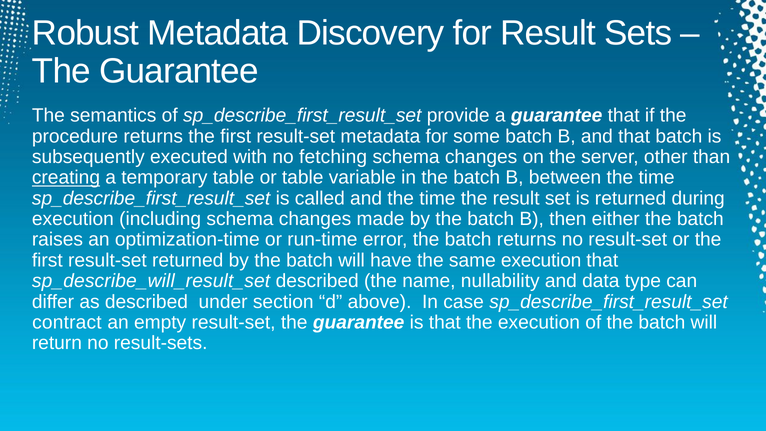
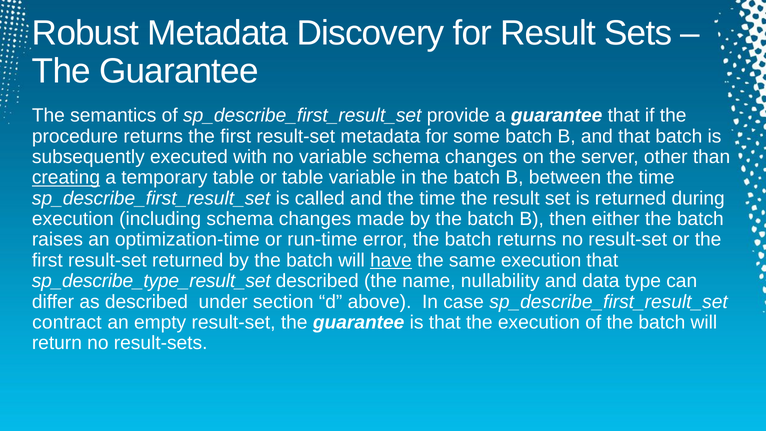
no fetching: fetching -> variable (333, 157)
have underline: none -> present (391, 260)
sp_describe_will_result_set: sp_describe_will_result_set -> sp_describe_type_result_set (151, 281)
